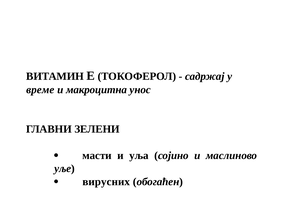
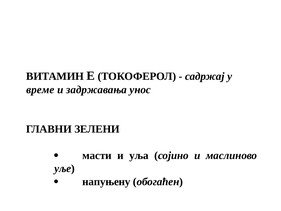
макроцитна: макроцитна -> задржавања (96, 90)
вирусних: вирусних -> напуњену (106, 181)
